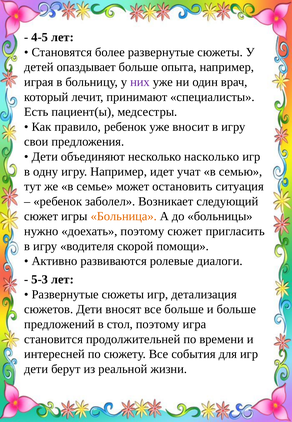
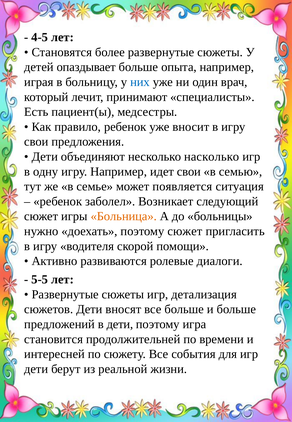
них colour: purple -> blue (140, 82)
идет учат: учат -> свои (189, 171)
остановить: остановить -> появляется (182, 186)
5-3: 5-3 -> 5-5 (40, 279)
в стол: стол -> дети (120, 324)
